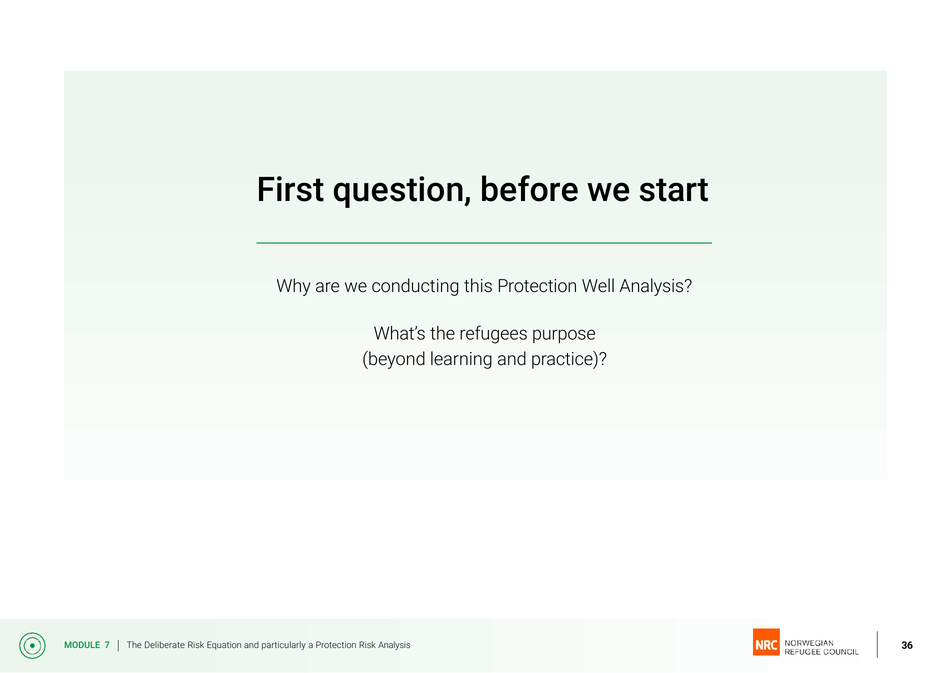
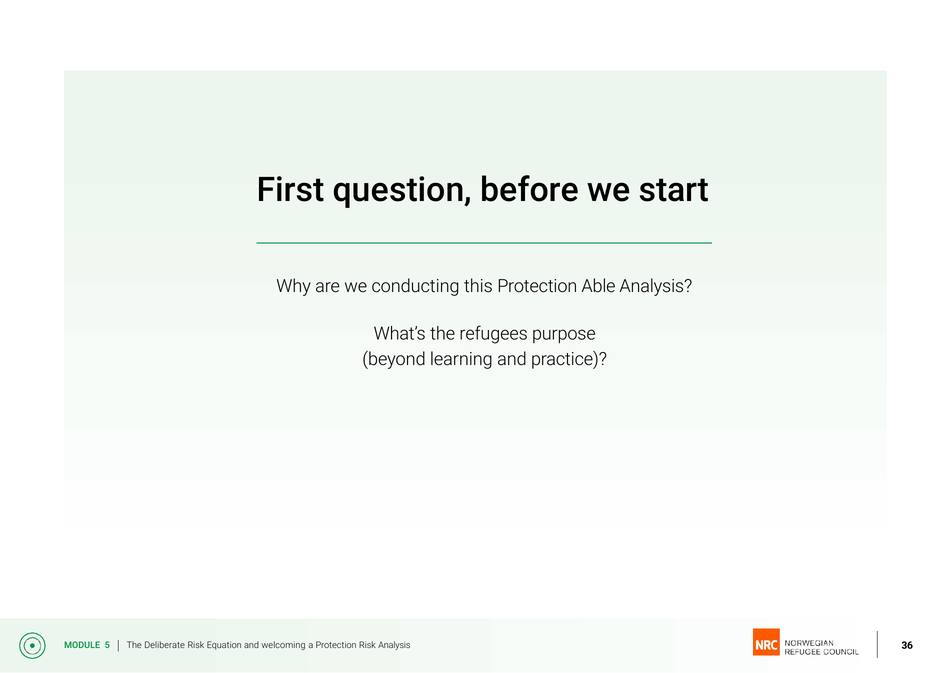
Well: Well -> Able (599, 286)
7: 7 -> 5 (107, 645)
particularly: particularly -> welcoming (284, 645)
